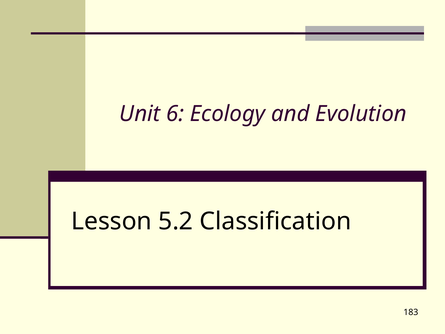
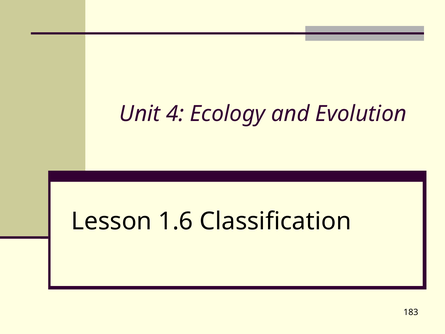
6: 6 -> 4 (175, 114)
5.2: 5.2 -> 1.6 (176, 221)
